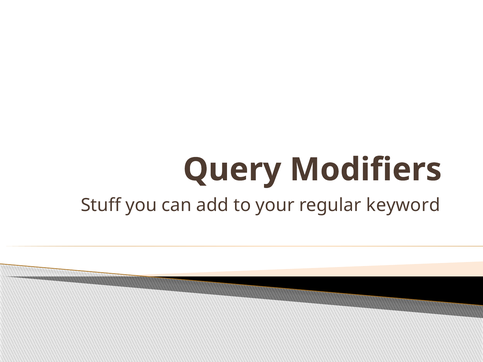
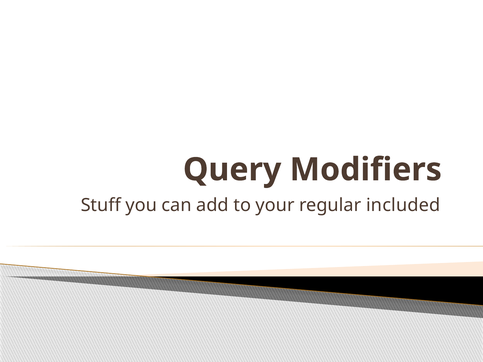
keyword: keyword -> included (403, 205)
